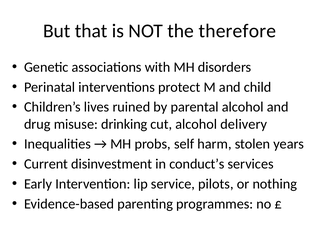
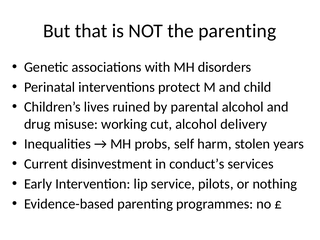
the therefore: therefore -> parenting (237, 31)
drinking: drinking -> working (124, 124)
